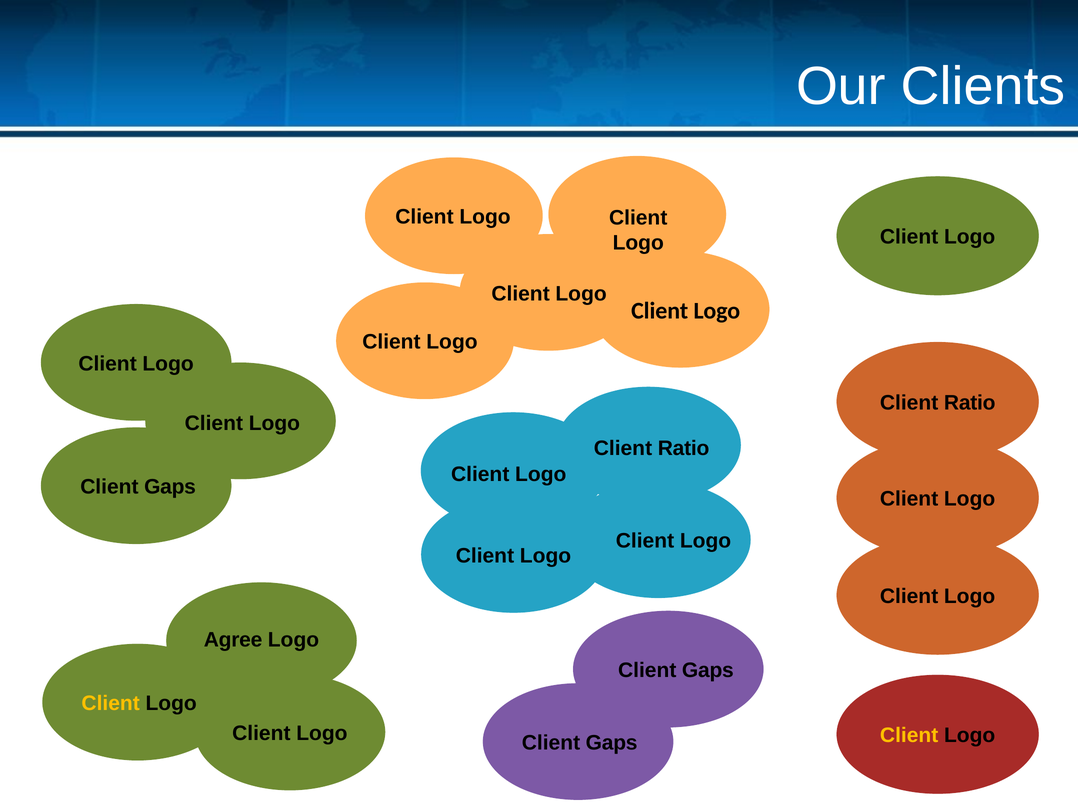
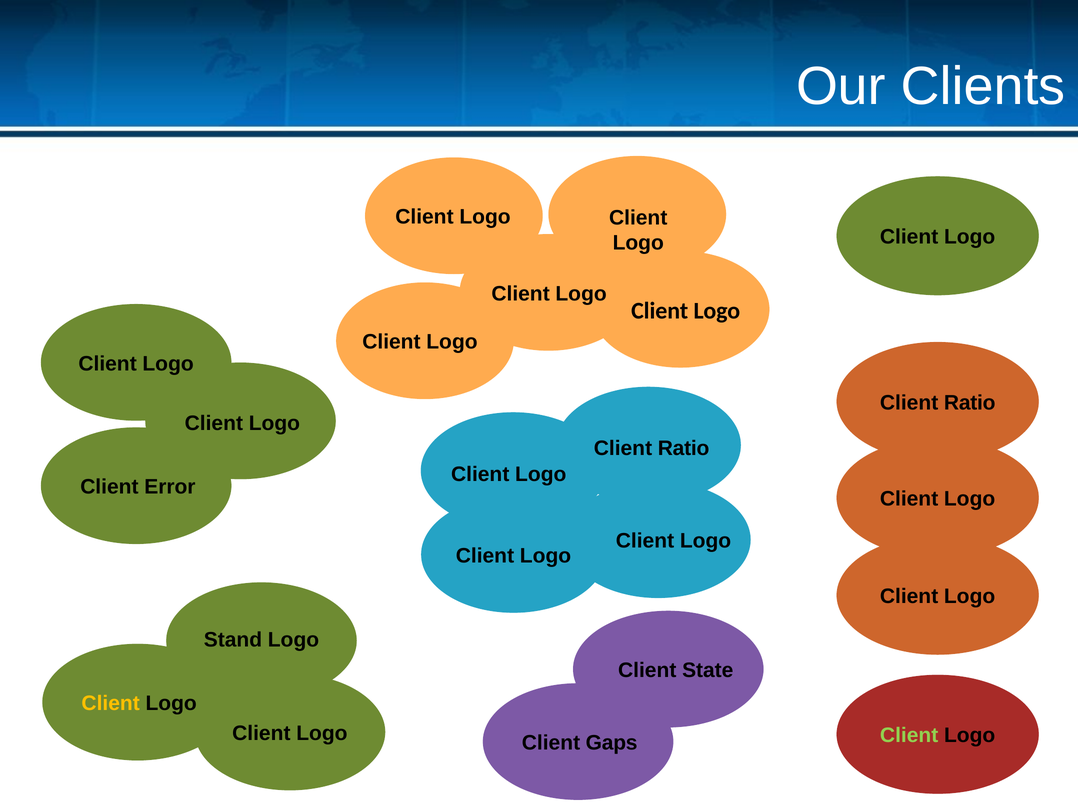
Gaps: Gaps -> Error (170, 487)
Agree: Agree -> Stand (233, 640)
Gaps: Gaps -> State (708, 671)
Client colour: yellow -> light green (909, 736)
